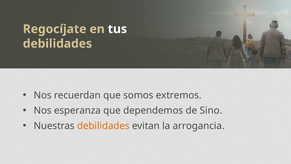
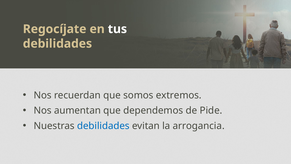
esperanza: esperanza -> aumentan (77, 110)
Sino: Sino -> Pide (211, 110)
debilidades colour: orange -> blue (103, 126)
